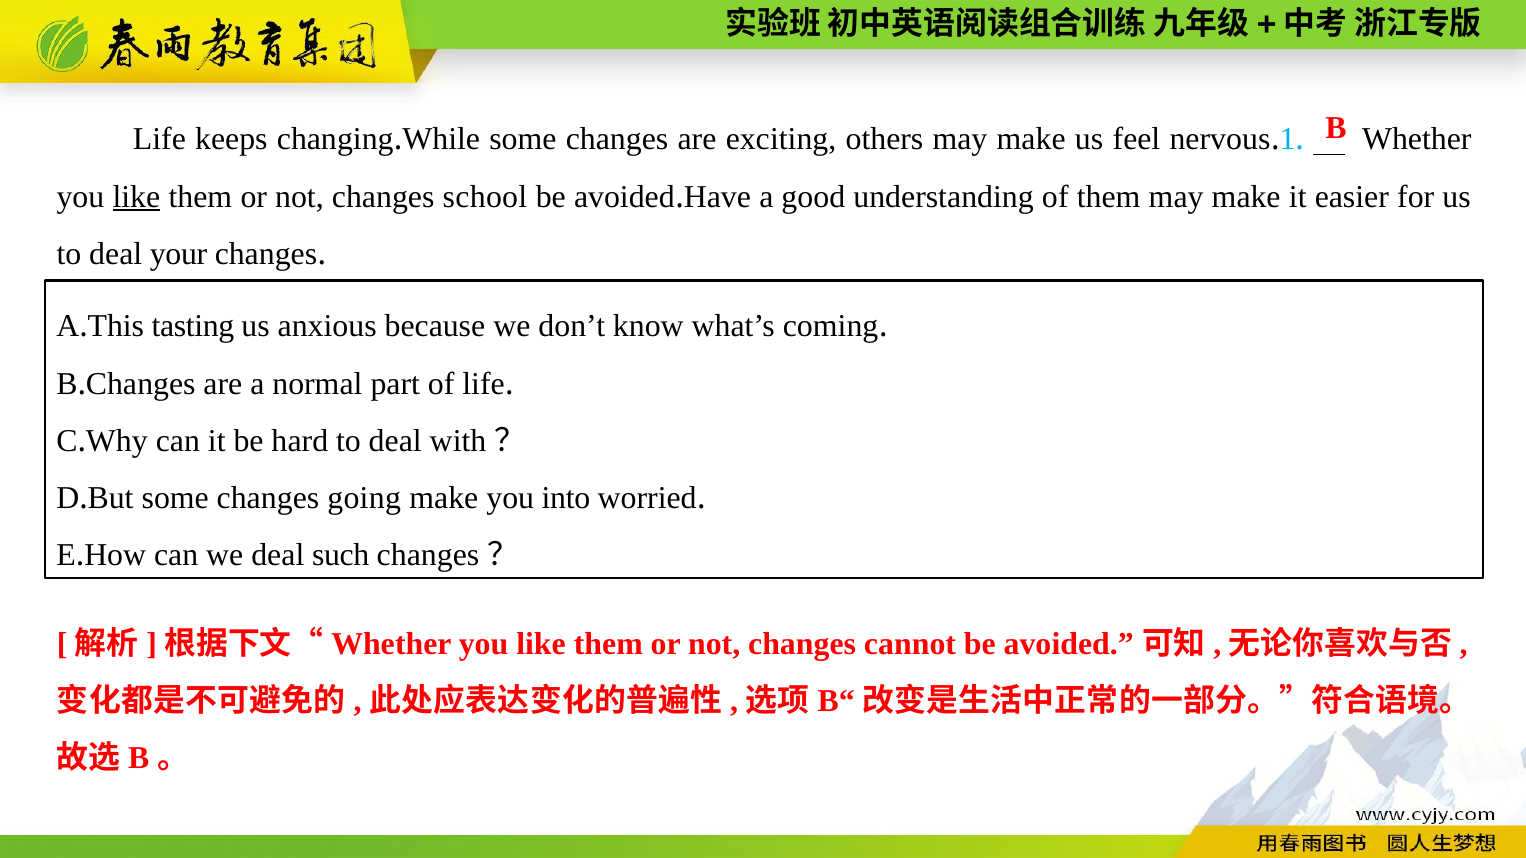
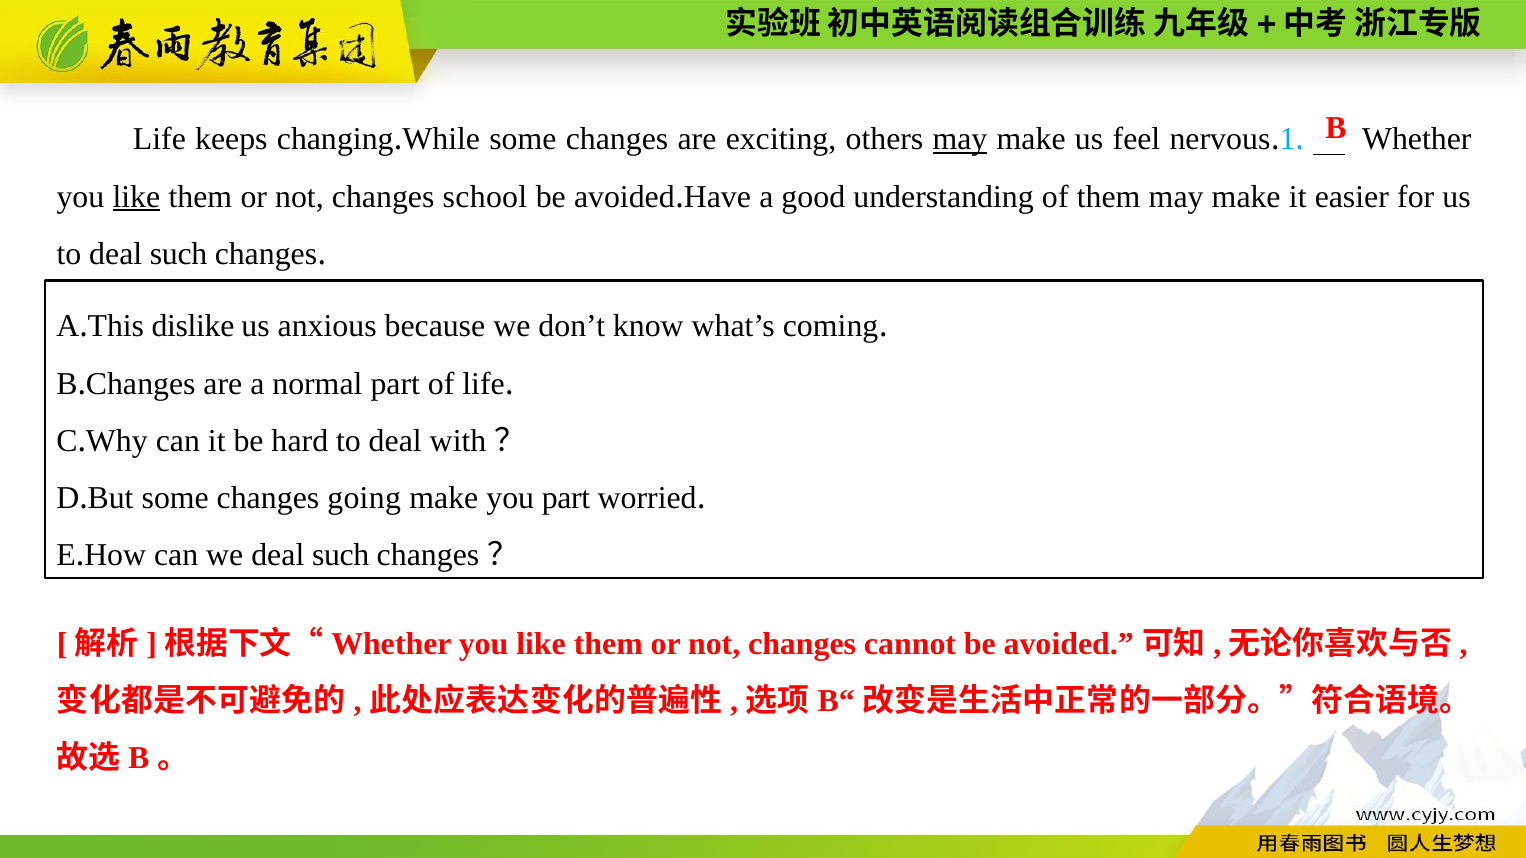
may underline: none -> present (960, 140)
to deal your: your -> such (179, 254)
tasting: tasting -> dislike (193, 327)
you into: into -> part (566, 498)
